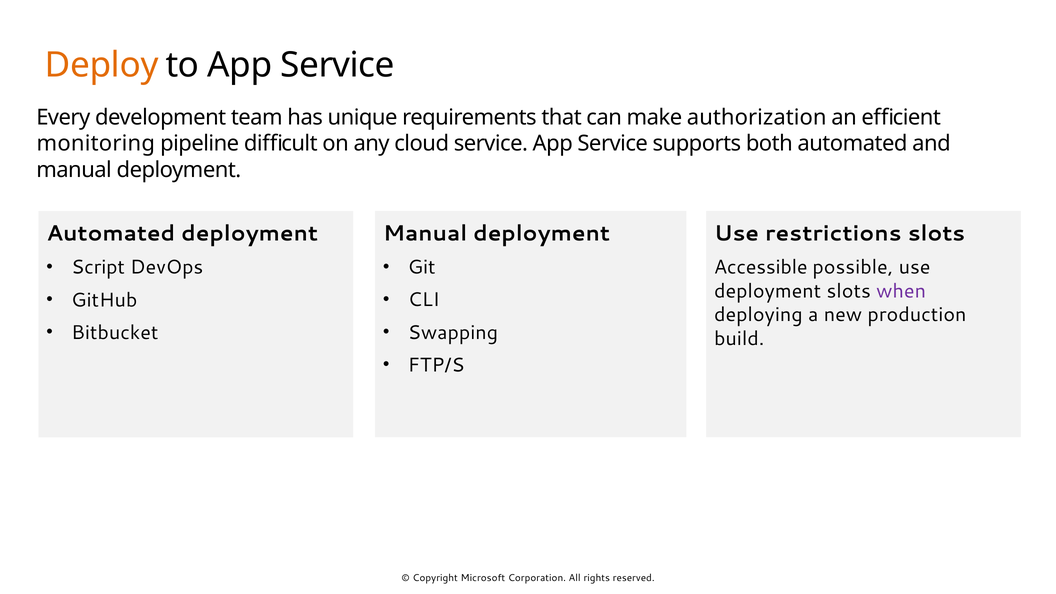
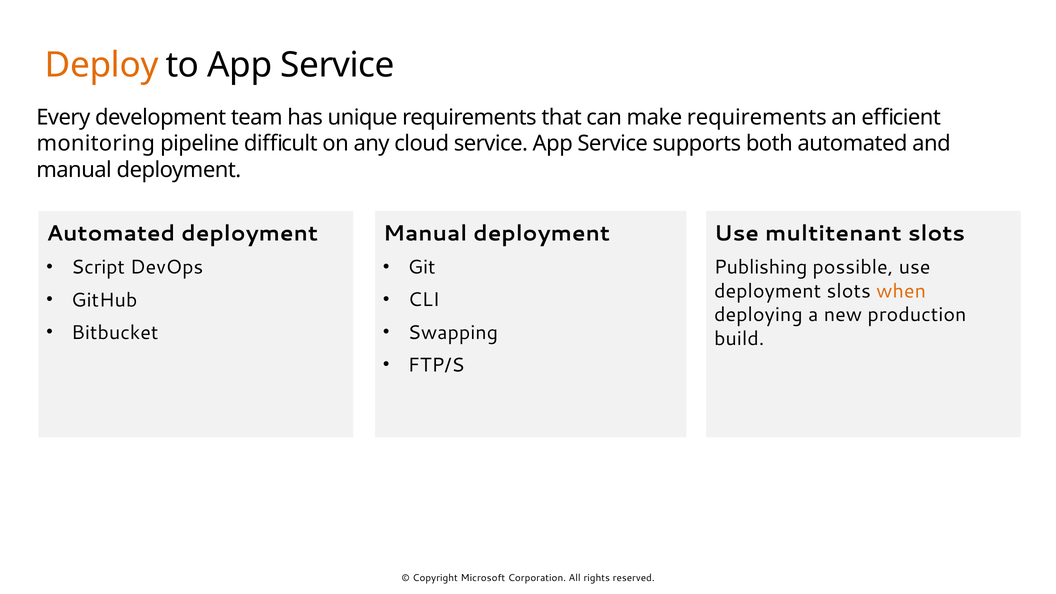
make authorization: authorization -> requirements (757, 117)
restrictions: restrictions -> multitenant (833, 234)
Accessible: Accessible -> Publishing (761, 267)
when colour: purple -> orange (901, 291)
